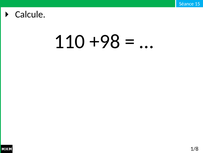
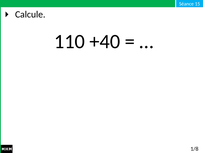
+98: +98 -> +40 (105, 41)
